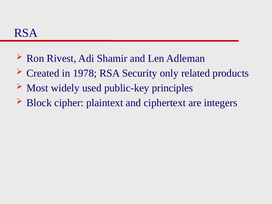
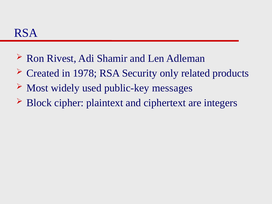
principles: principles -> messages (172, 88)
